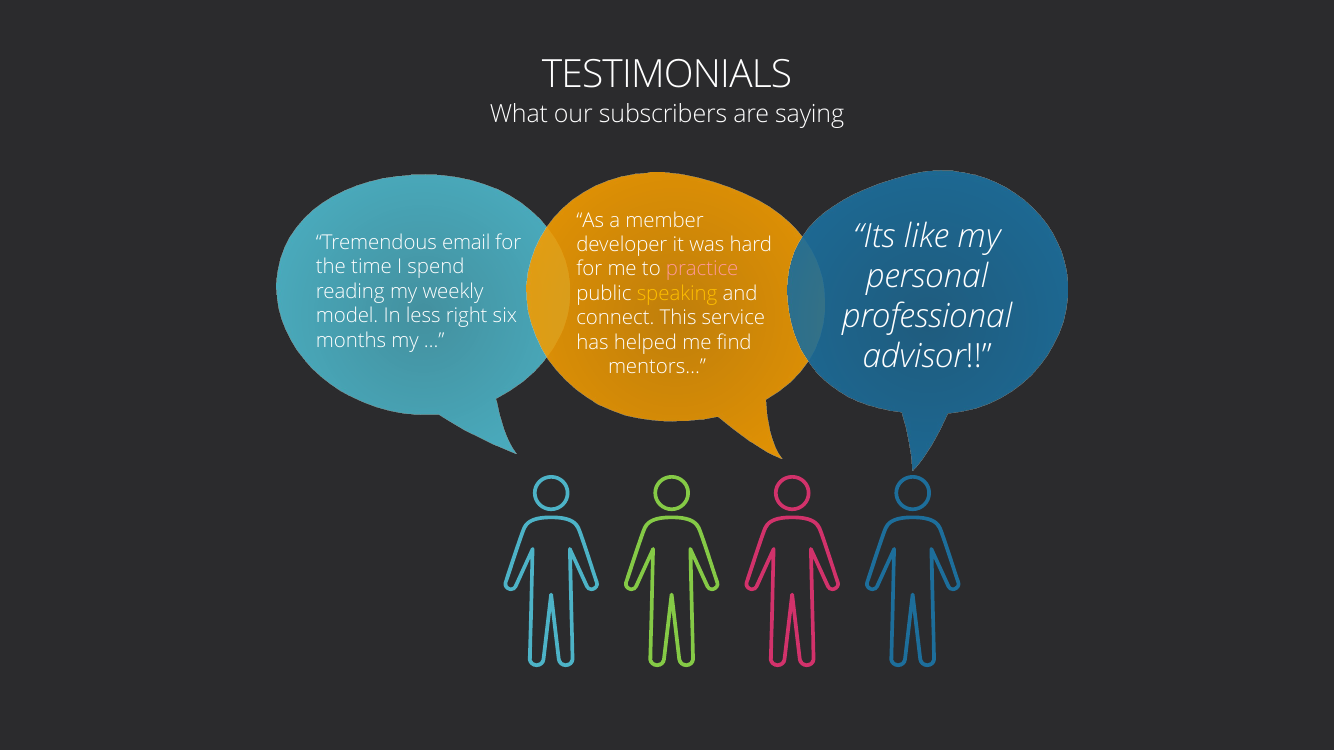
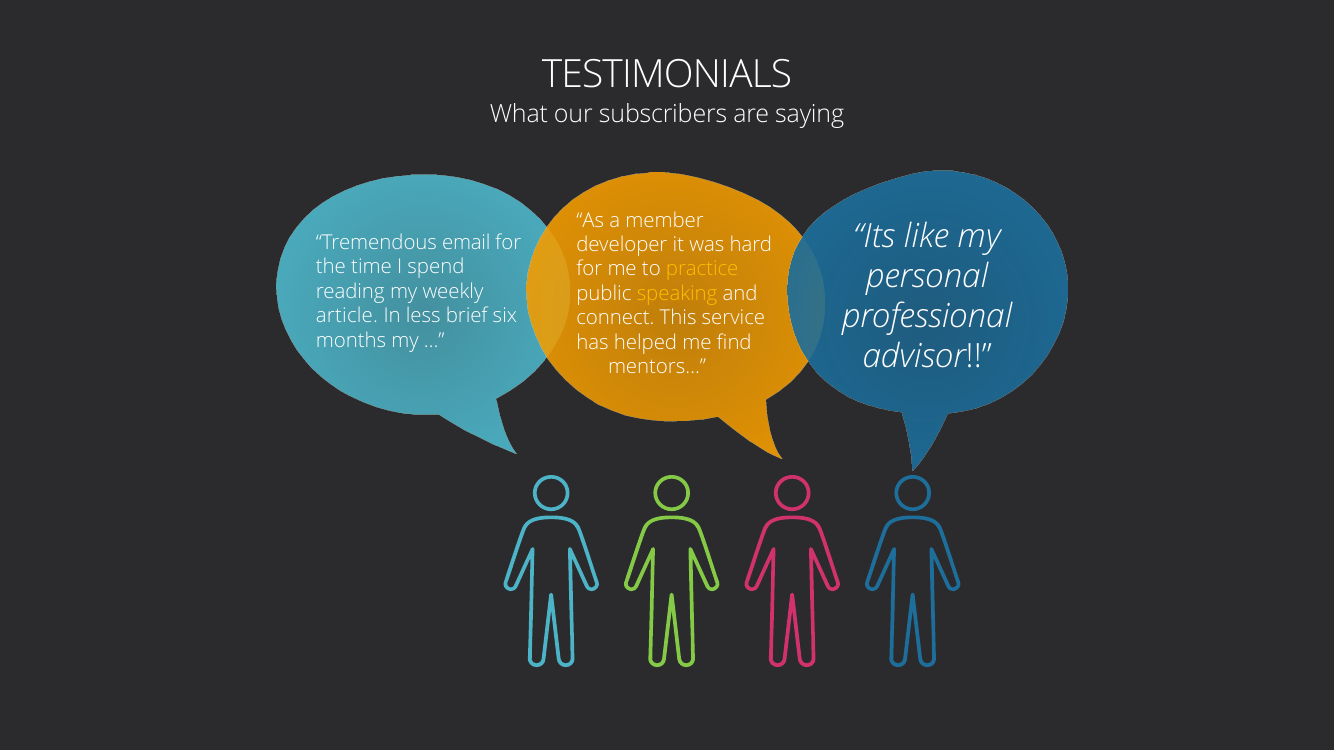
practice colour: pink -> yellow (702, 269)
model: model -> article (347, 316)
right: right -> brief (467, 316)
